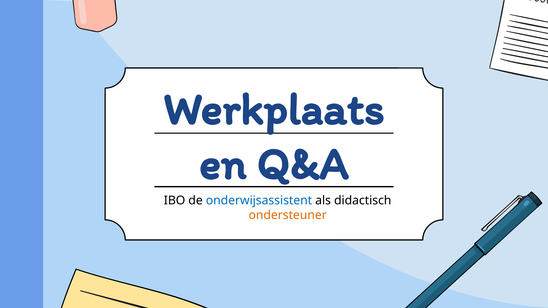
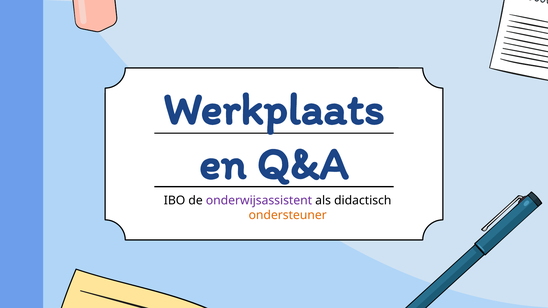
onderwijsassistent colour: blue -> purple (259, 201)
